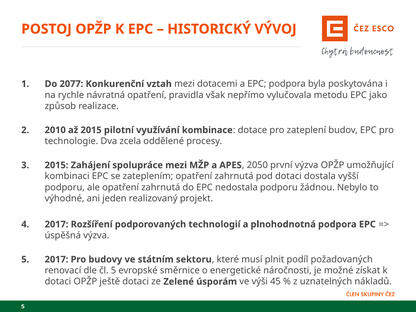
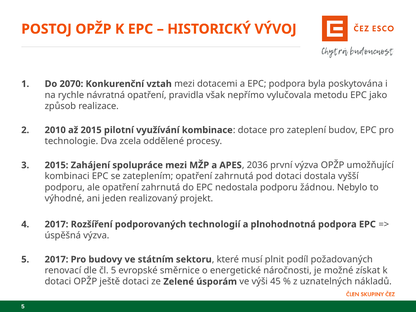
2077: 2077 -> 2070 (71, 84)
2050: 2050 -> 2036 (257, 165)
